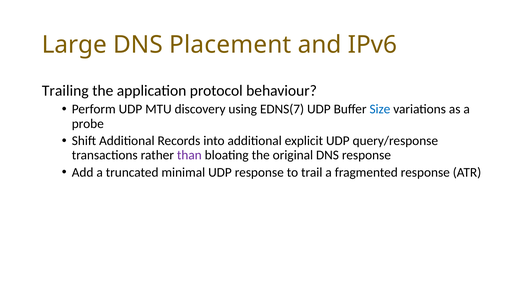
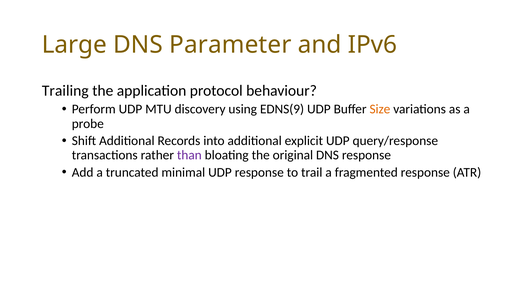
Placement: Placement -> Parameter (230, 45)
EDNS(7: EDNS(7 -> EDNS(9 (282, 109)
Size colour: blue -> orange (380, 109)
